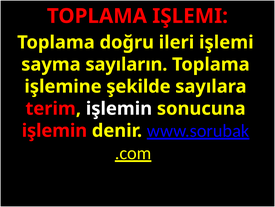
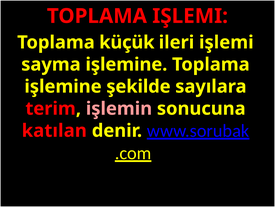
doğru: doğru -> küçük (127, 42)
sayma sayıların: sayıların -> işlemine (126, 64)
işlemin colour: white -> pink (119, 108)
işlemin: işlemin -> katılan (54, 130)
